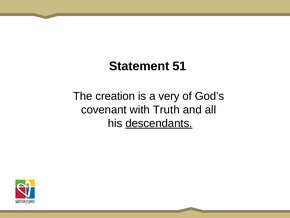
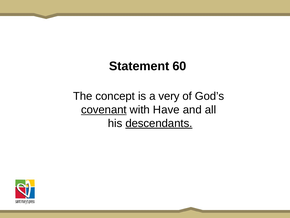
51: 51 -> 60 (179, 66)
creation: creation -> concept (115, 96)
covenant underline: none -> present (104, 110)
Truth: Truth -> Have (166, 110)
